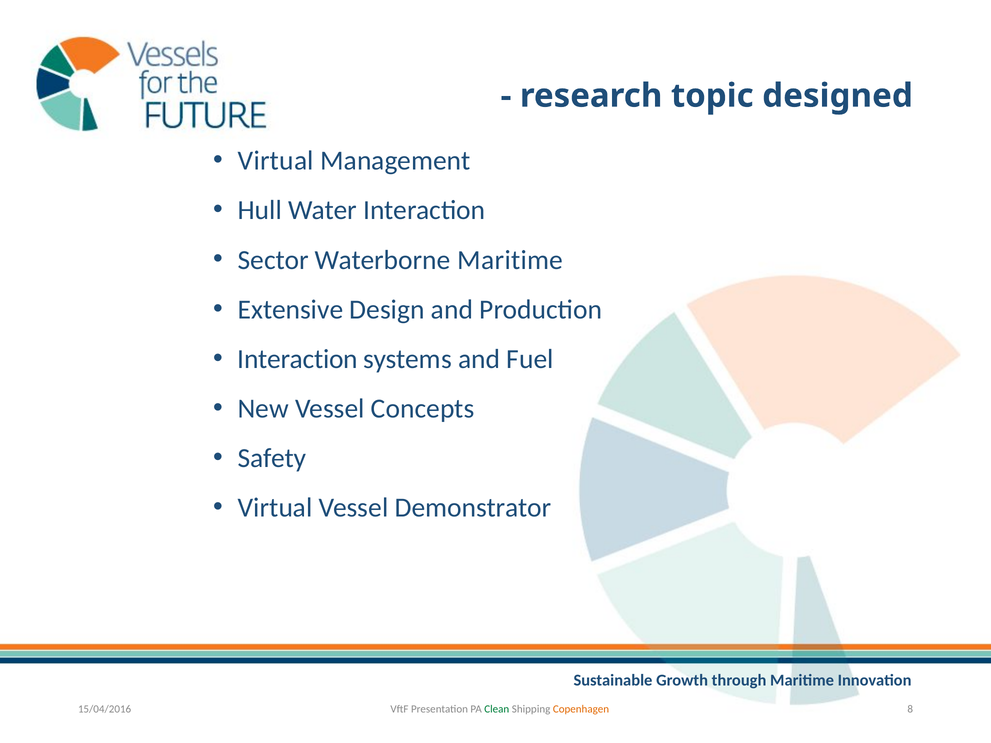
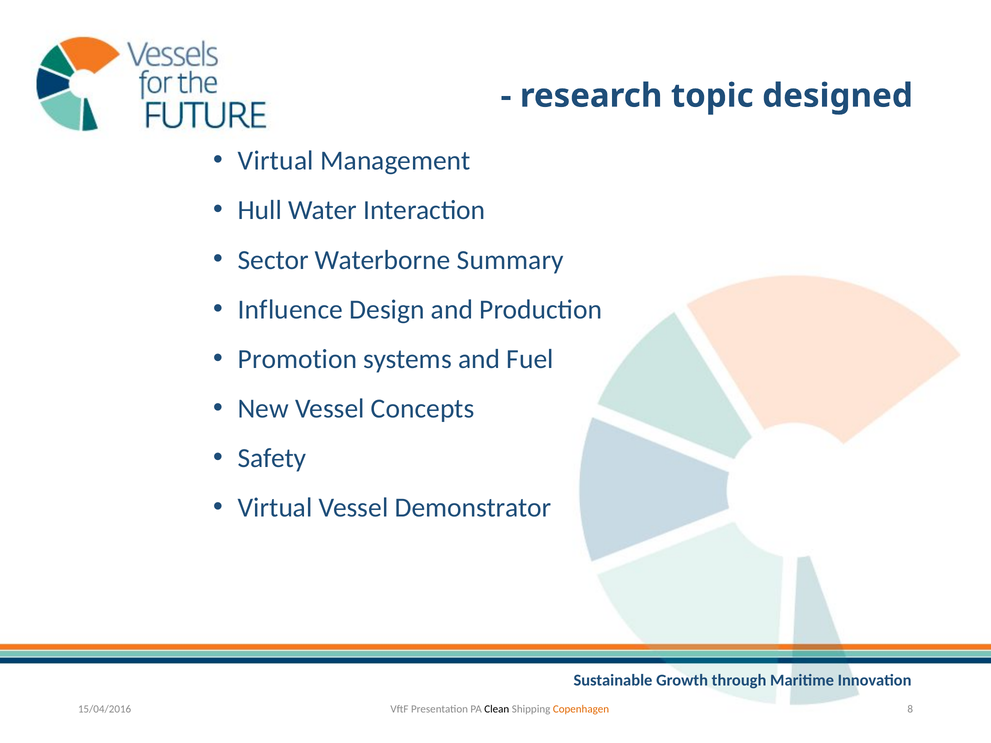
Waterborne Maritime: Maritime -> Summary (510, 260)
Extensive: Extensive -> Influence (290, 310)
Interaction: Interaction -> Promotion (297, 359)
Clean colour: green -> black (497, 709)
